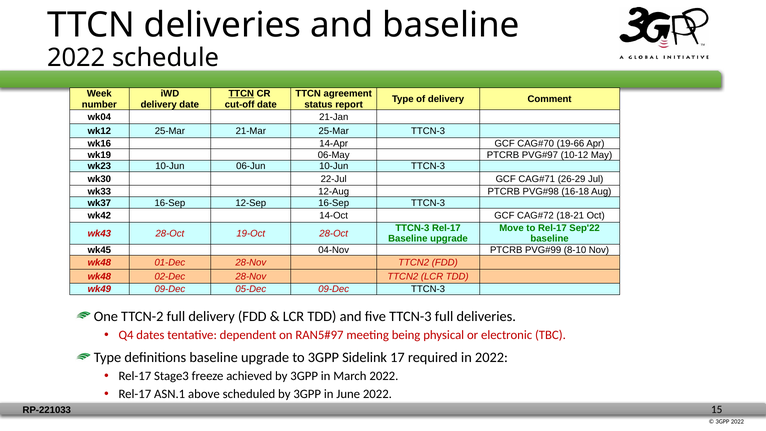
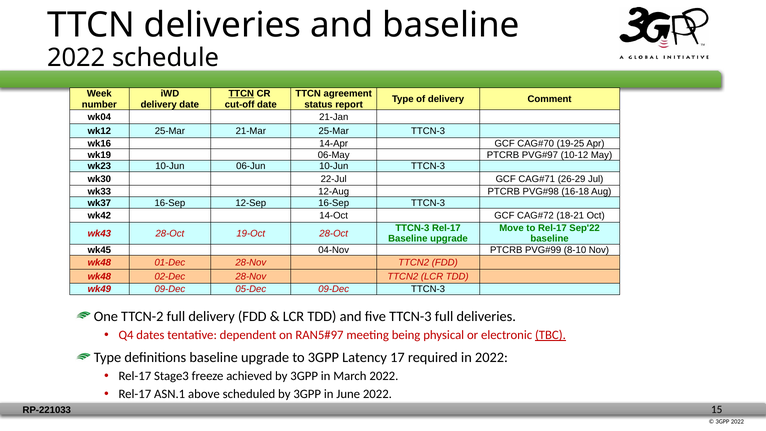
19-66: 19-66 -> 19-25 (570, 144)
TBC underline: none -> present (550, 335)
Sidelink: Sidelink -> Latency (365, 357)
